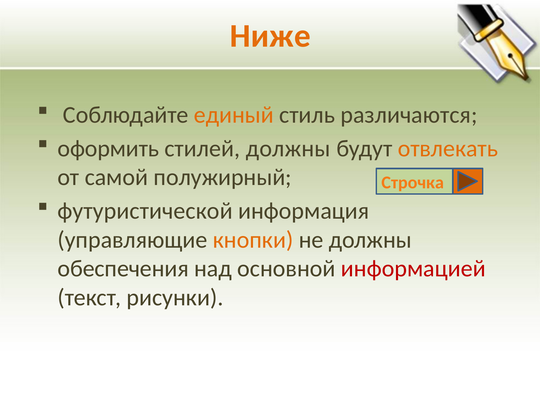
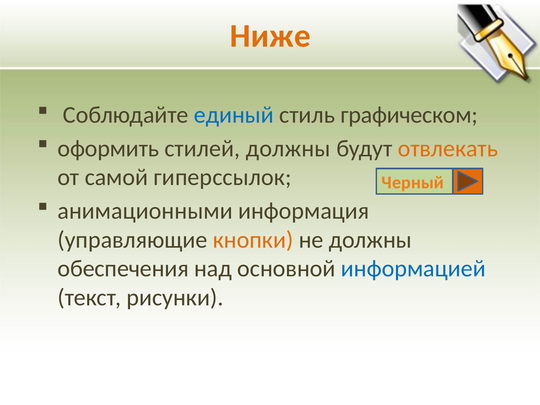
единый colour: orange -> blue (234, 115)
различаются: различаются -> графическом (409, 115)
полужирный: полужирный -> гиперссылок (223, 177)
Строчка: Строчка -> Черный (413, 182)
футуристической: футуристической -> анимационными (145, 211)
информацией colour: red -> blue (413, 269)
